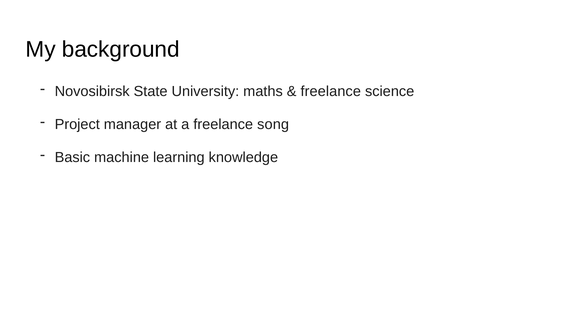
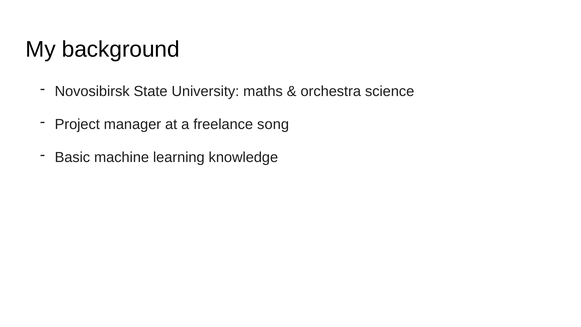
freelance: freelance -> orchestra (331, 91)
